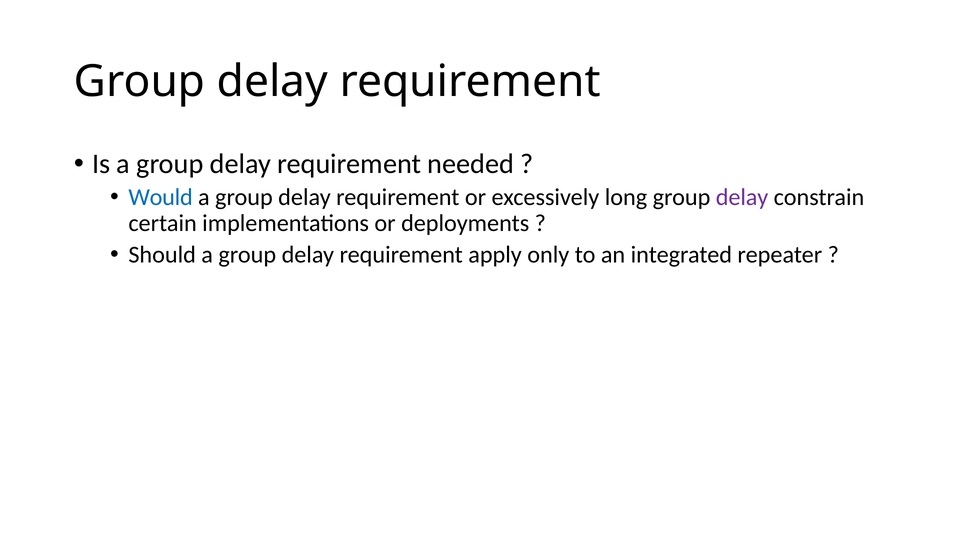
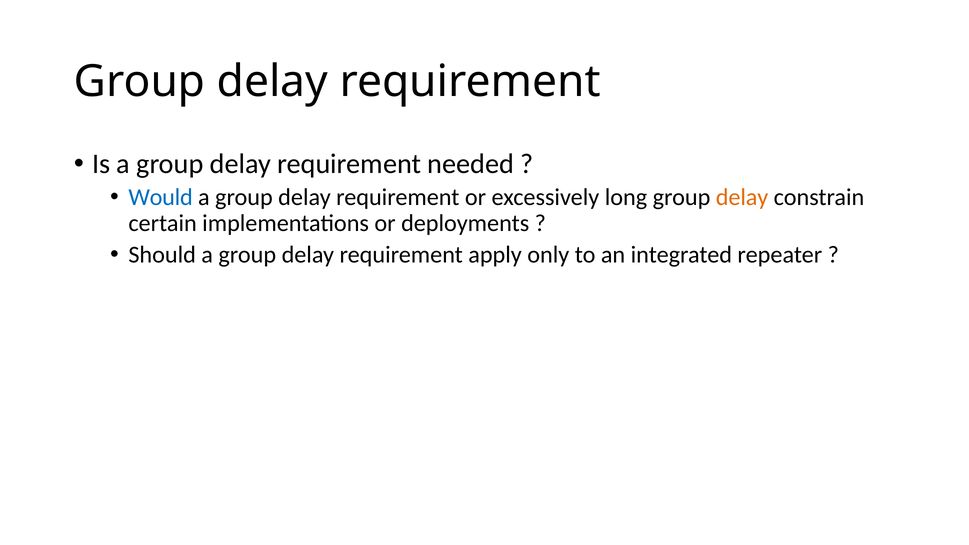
delay colour: purple -> orange (742, 197)
